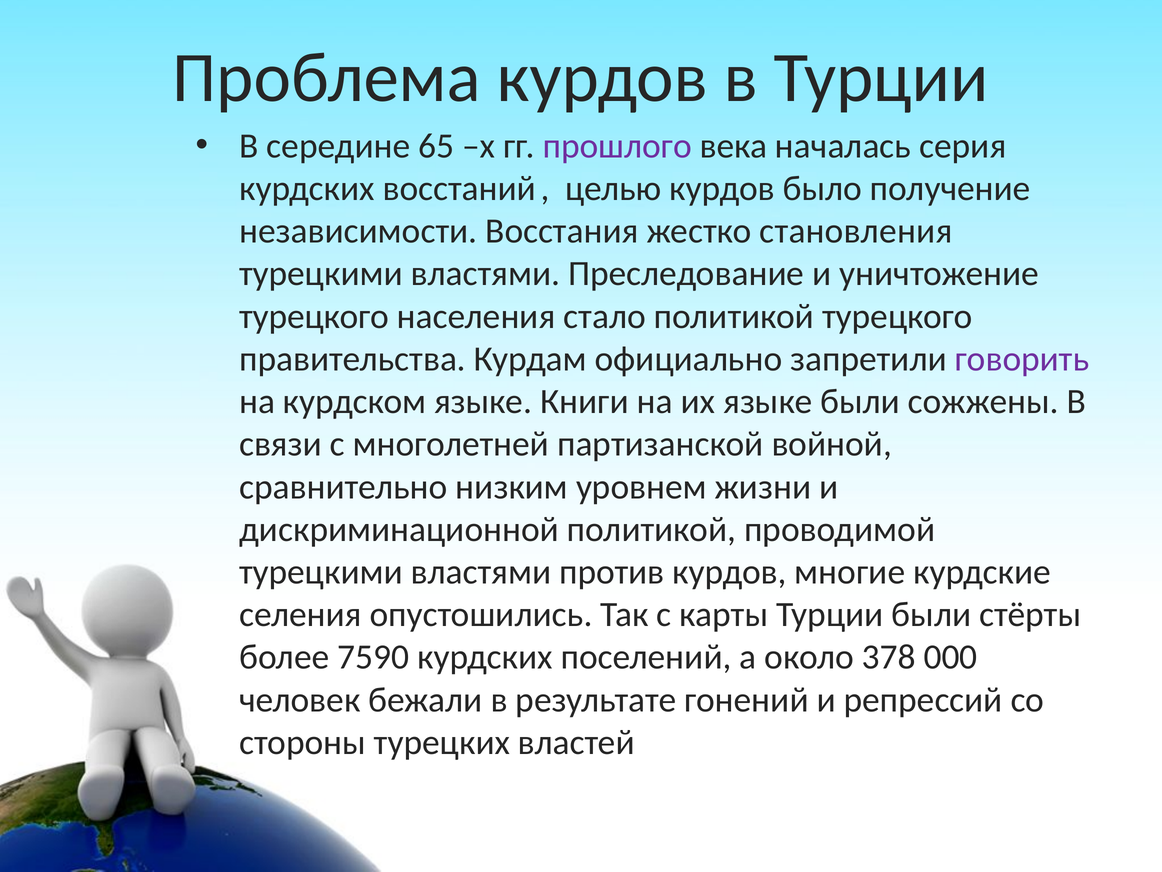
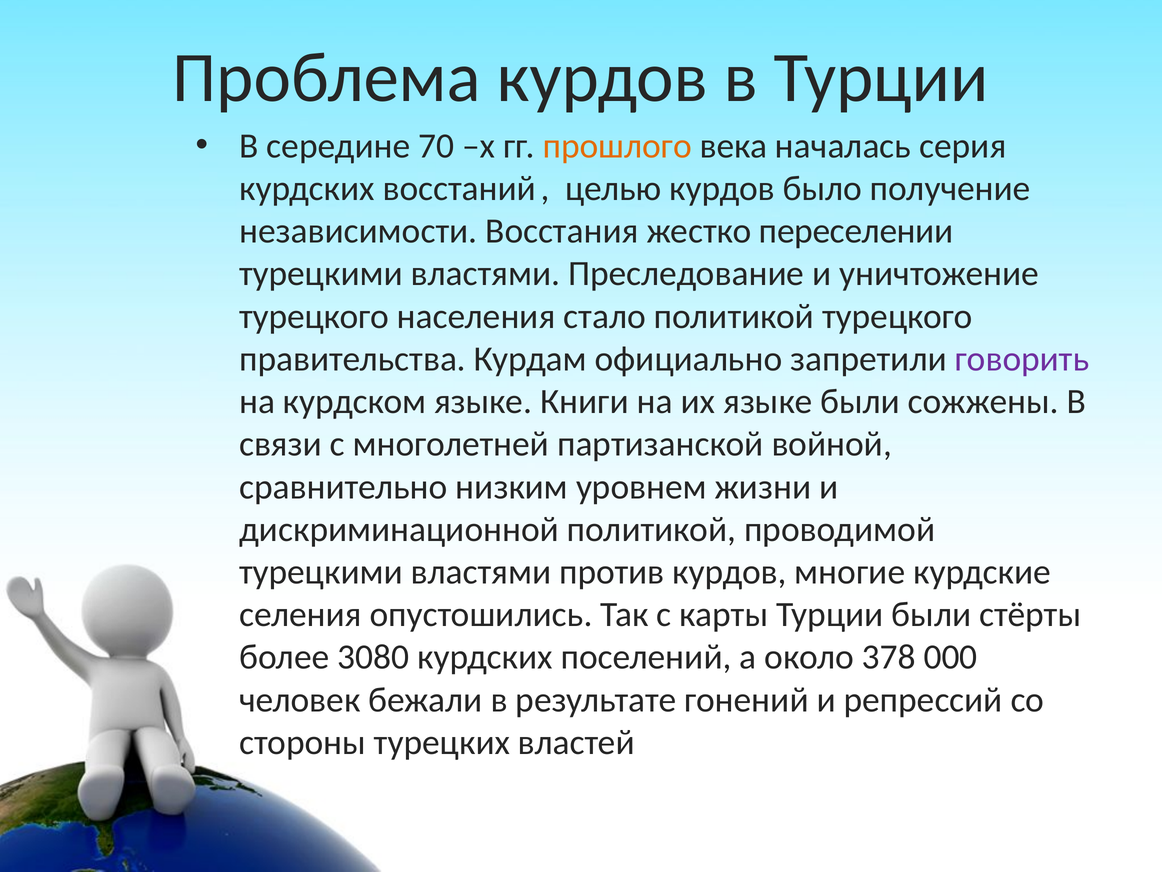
65: 65 -> 70 (436, 146)
прошлого colour: purple -> orange (617, 146)
становления: становления -> переселении (856, 231)
7590: 7590 -> 3080 (373, 657)
